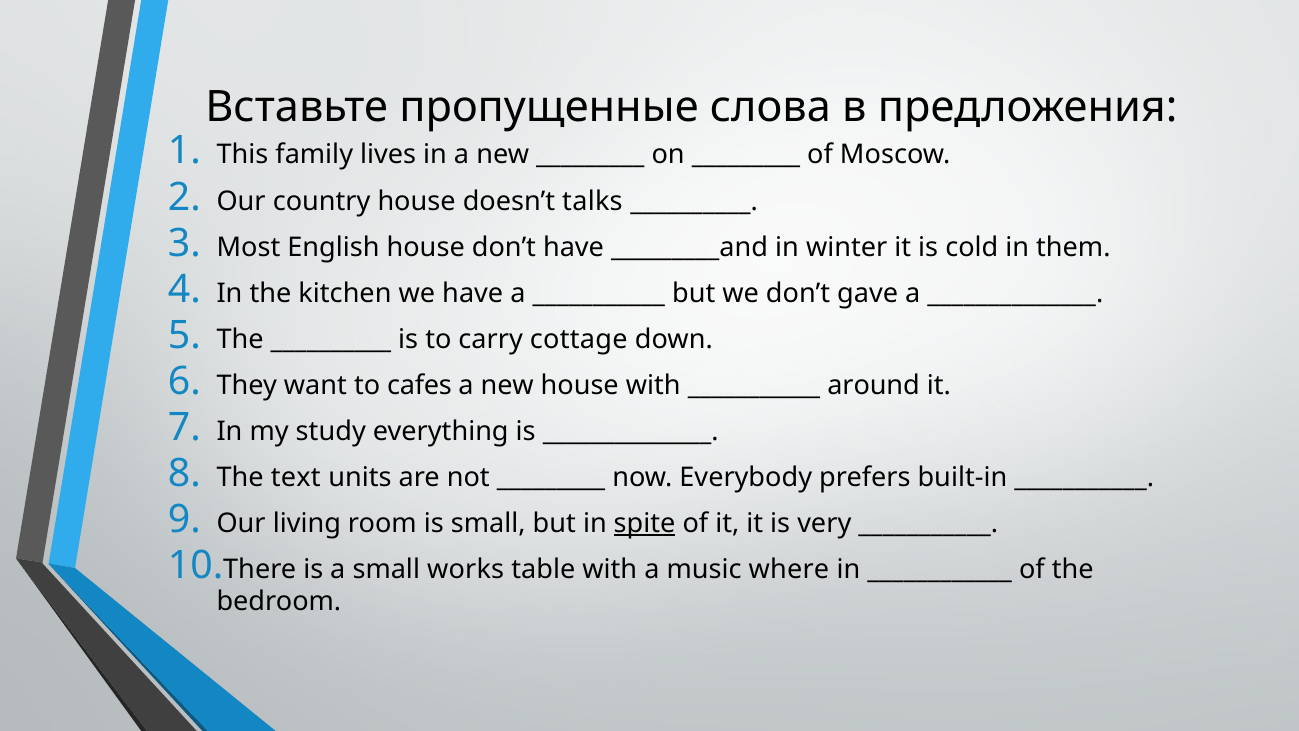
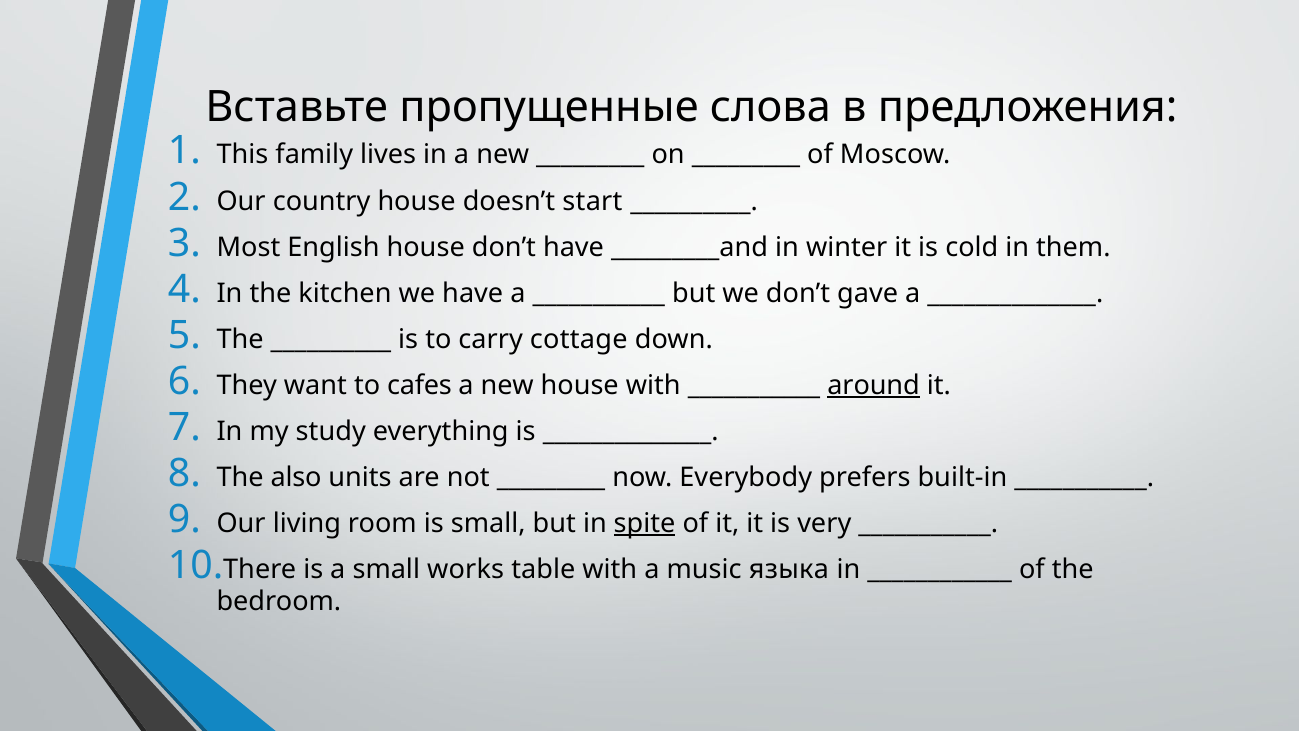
talks: talks -> start (592, 201)
around underline: none -> present (874, 385)
text: text -> also (296, 477)
where: where -> языка (789, 569)
